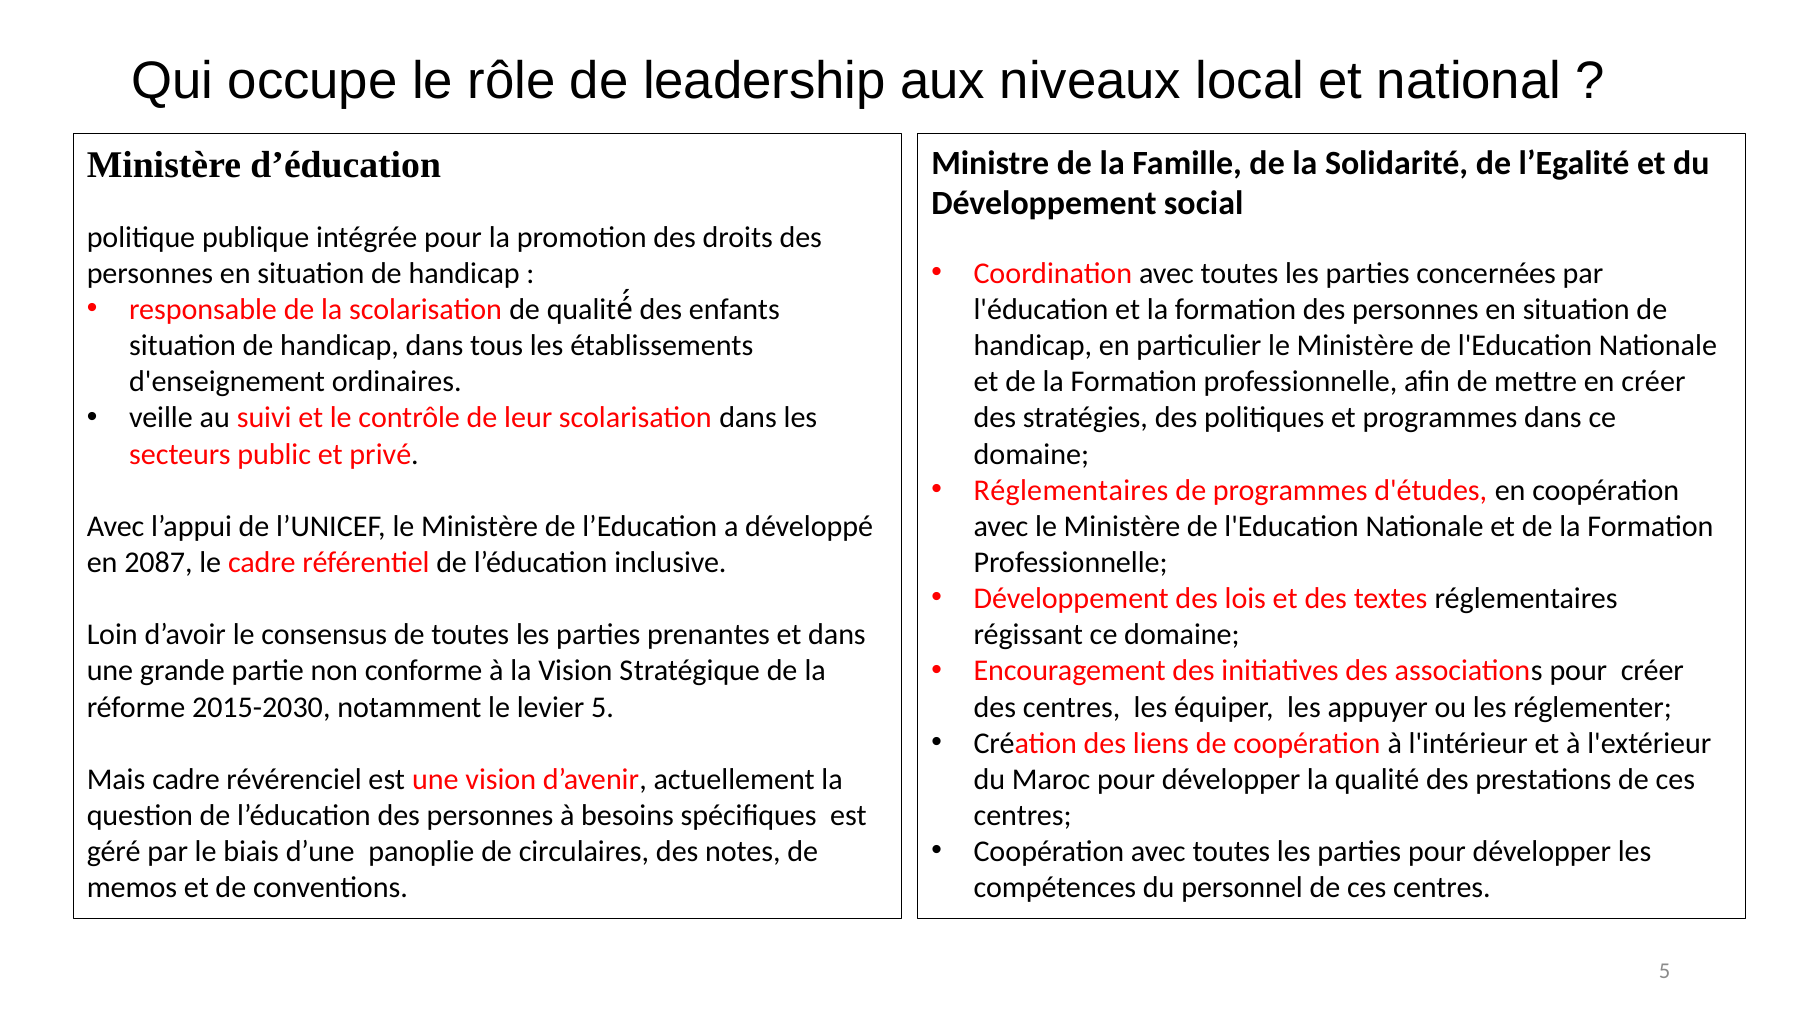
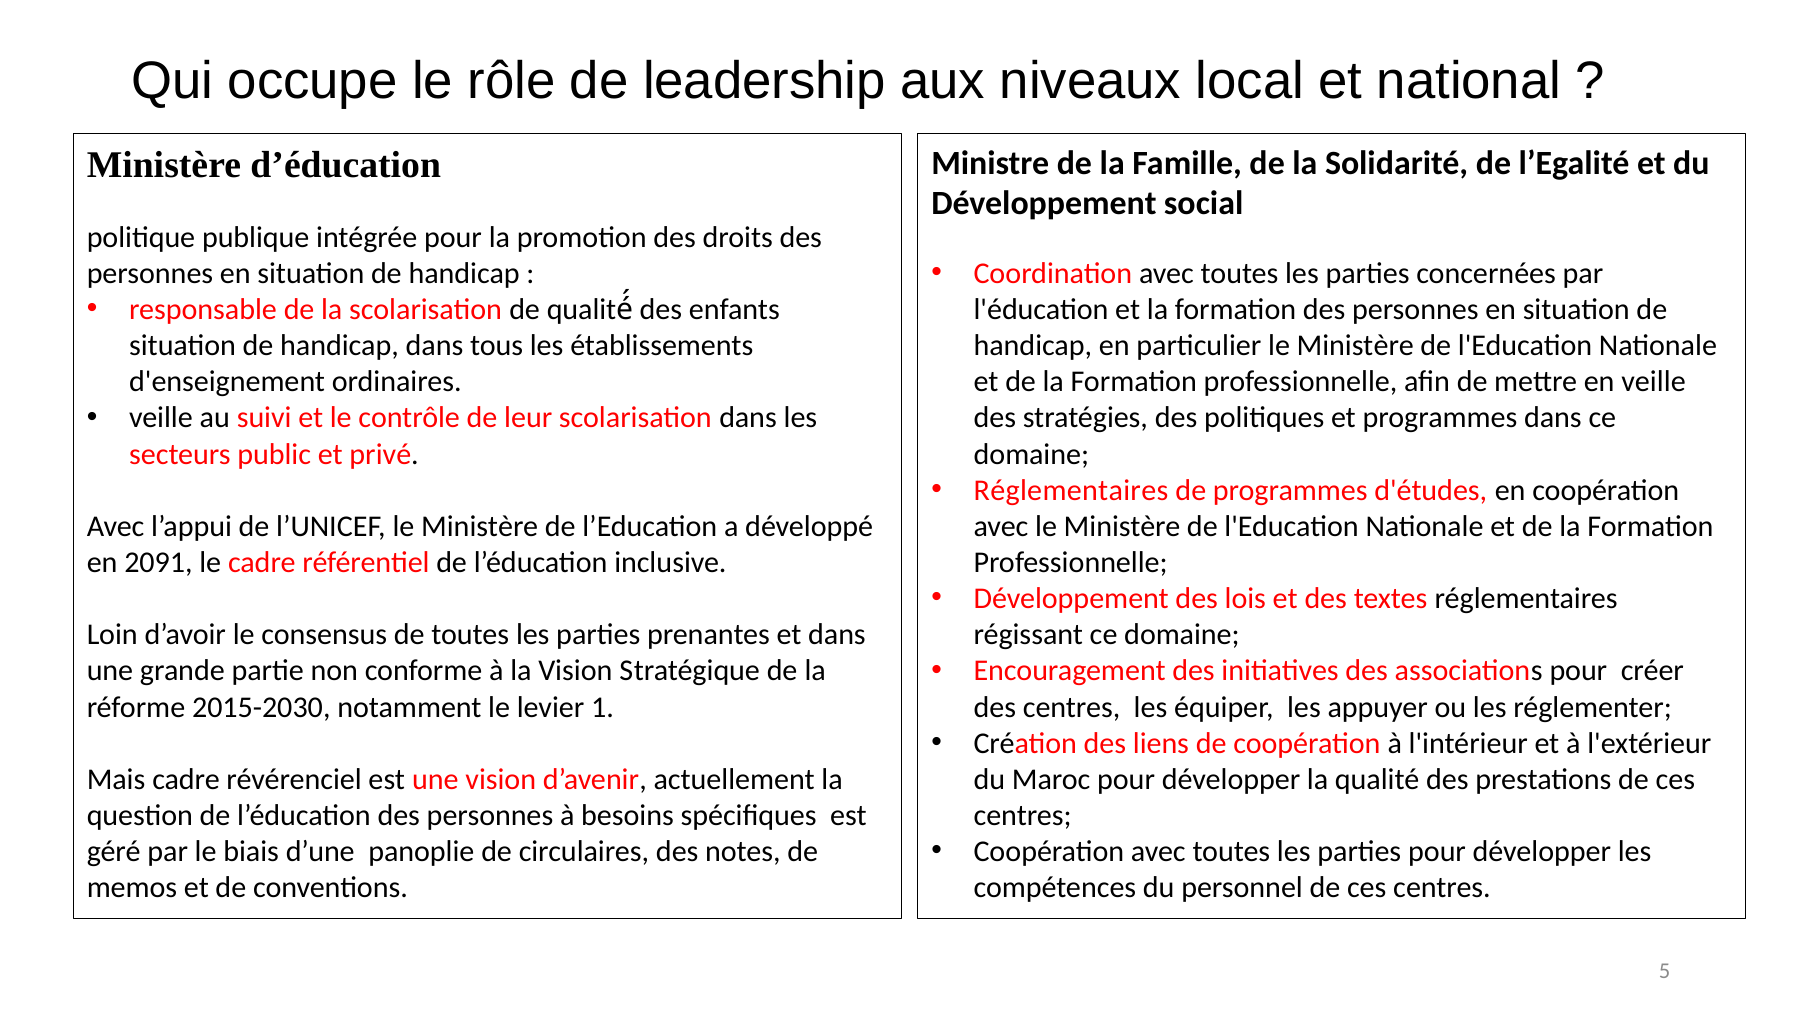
en créer: créer -> veille (1654, 382)
2087: 2087 -> 2091 (158, 563)
levier 5: 5 -> 1 (602, 707)
